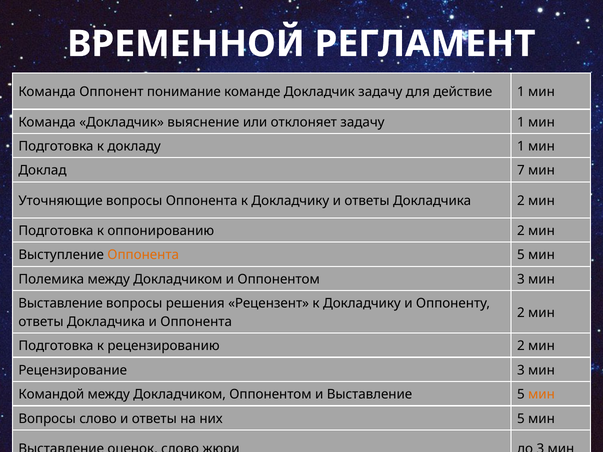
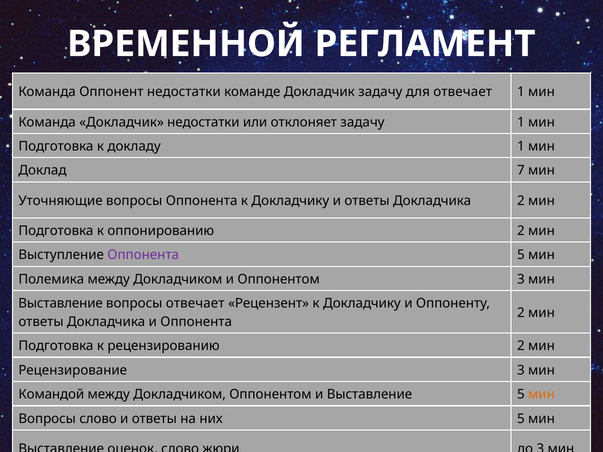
Оппонент понимание: понимание -> недостатки (184, 92)
для действие: действие -> отвечает (463, 92)
Докладчик выяснение: выяснение -> недостатки (203, 122)
Оппонента colour: orange -> purple (143, 255)
вопросы решения: решения -> отвечает (195, 304)
